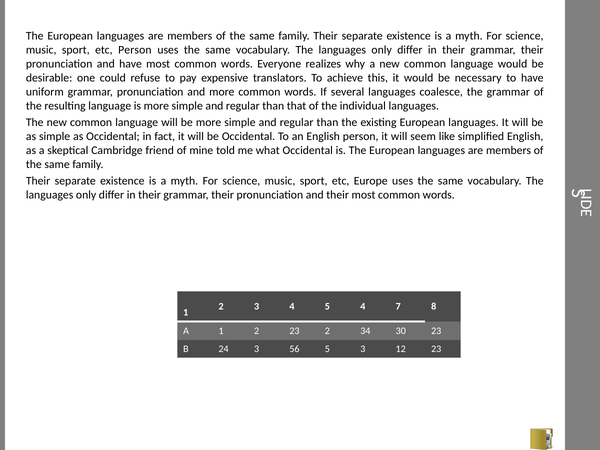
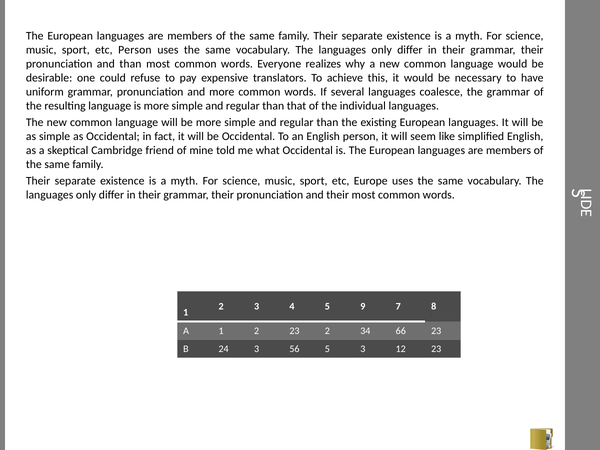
and have: have -> than (130, 64)
5 4: 4 -> 9 (363, 306)
30: 30 -> 66 (401, 331)
